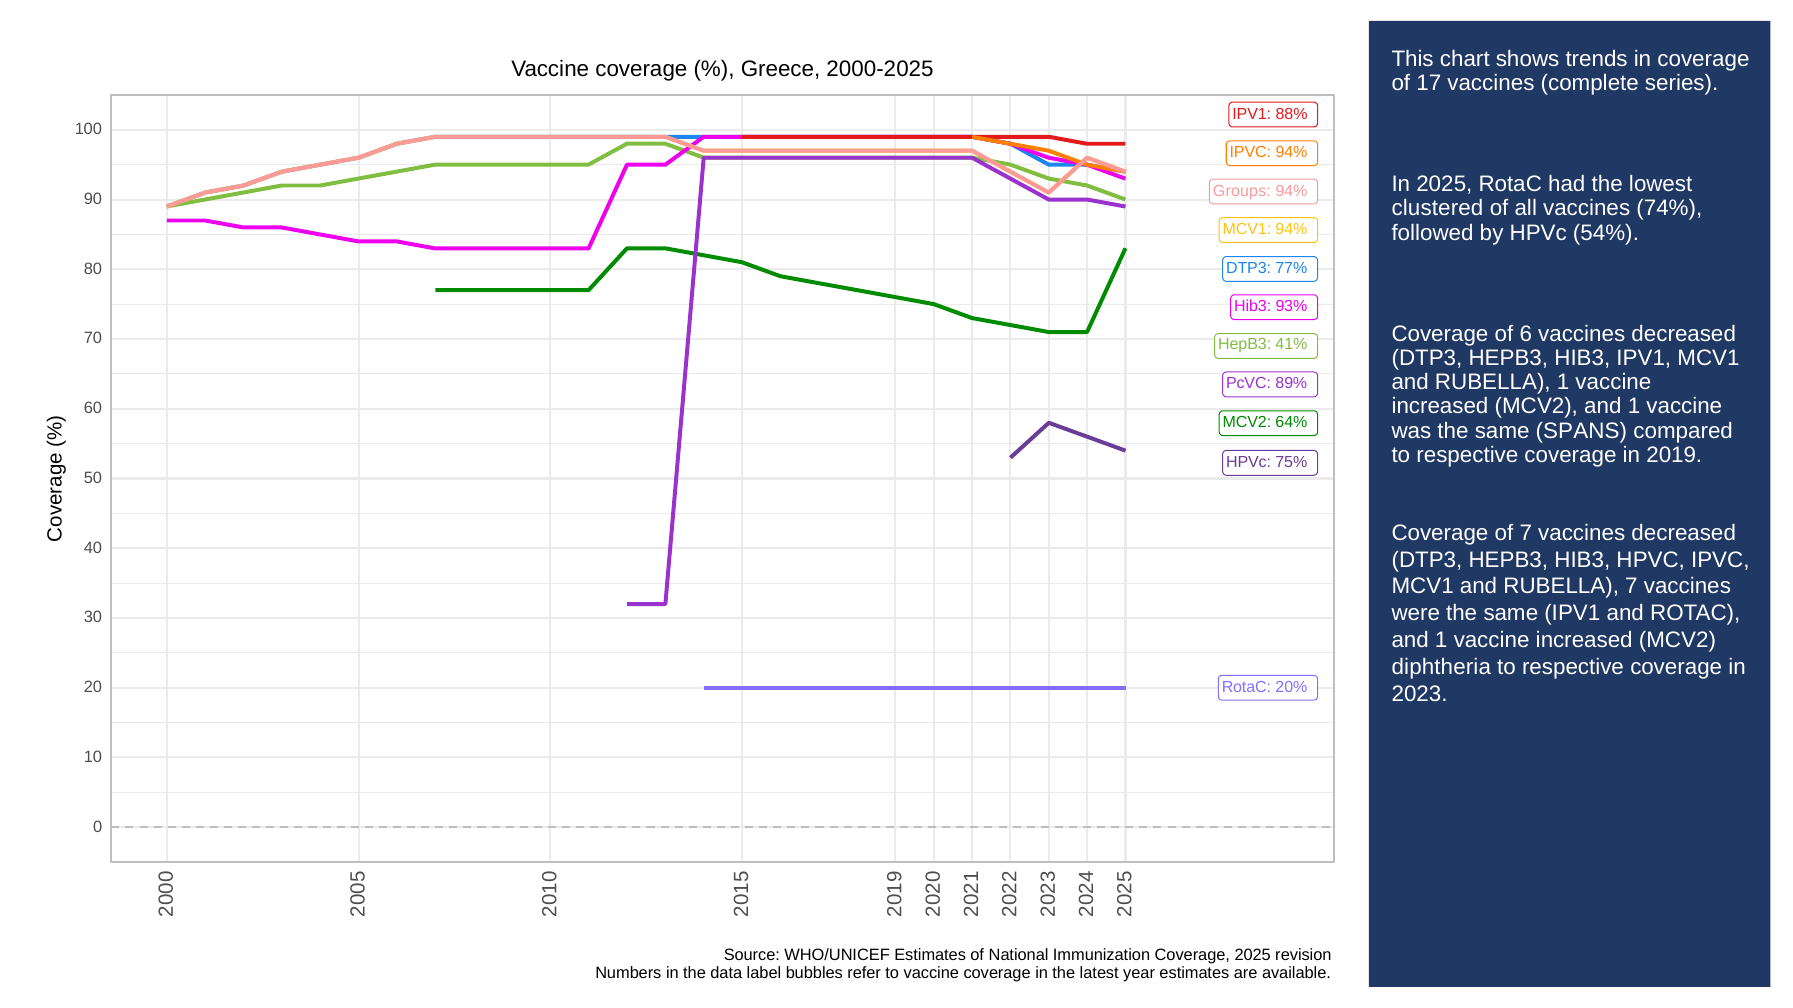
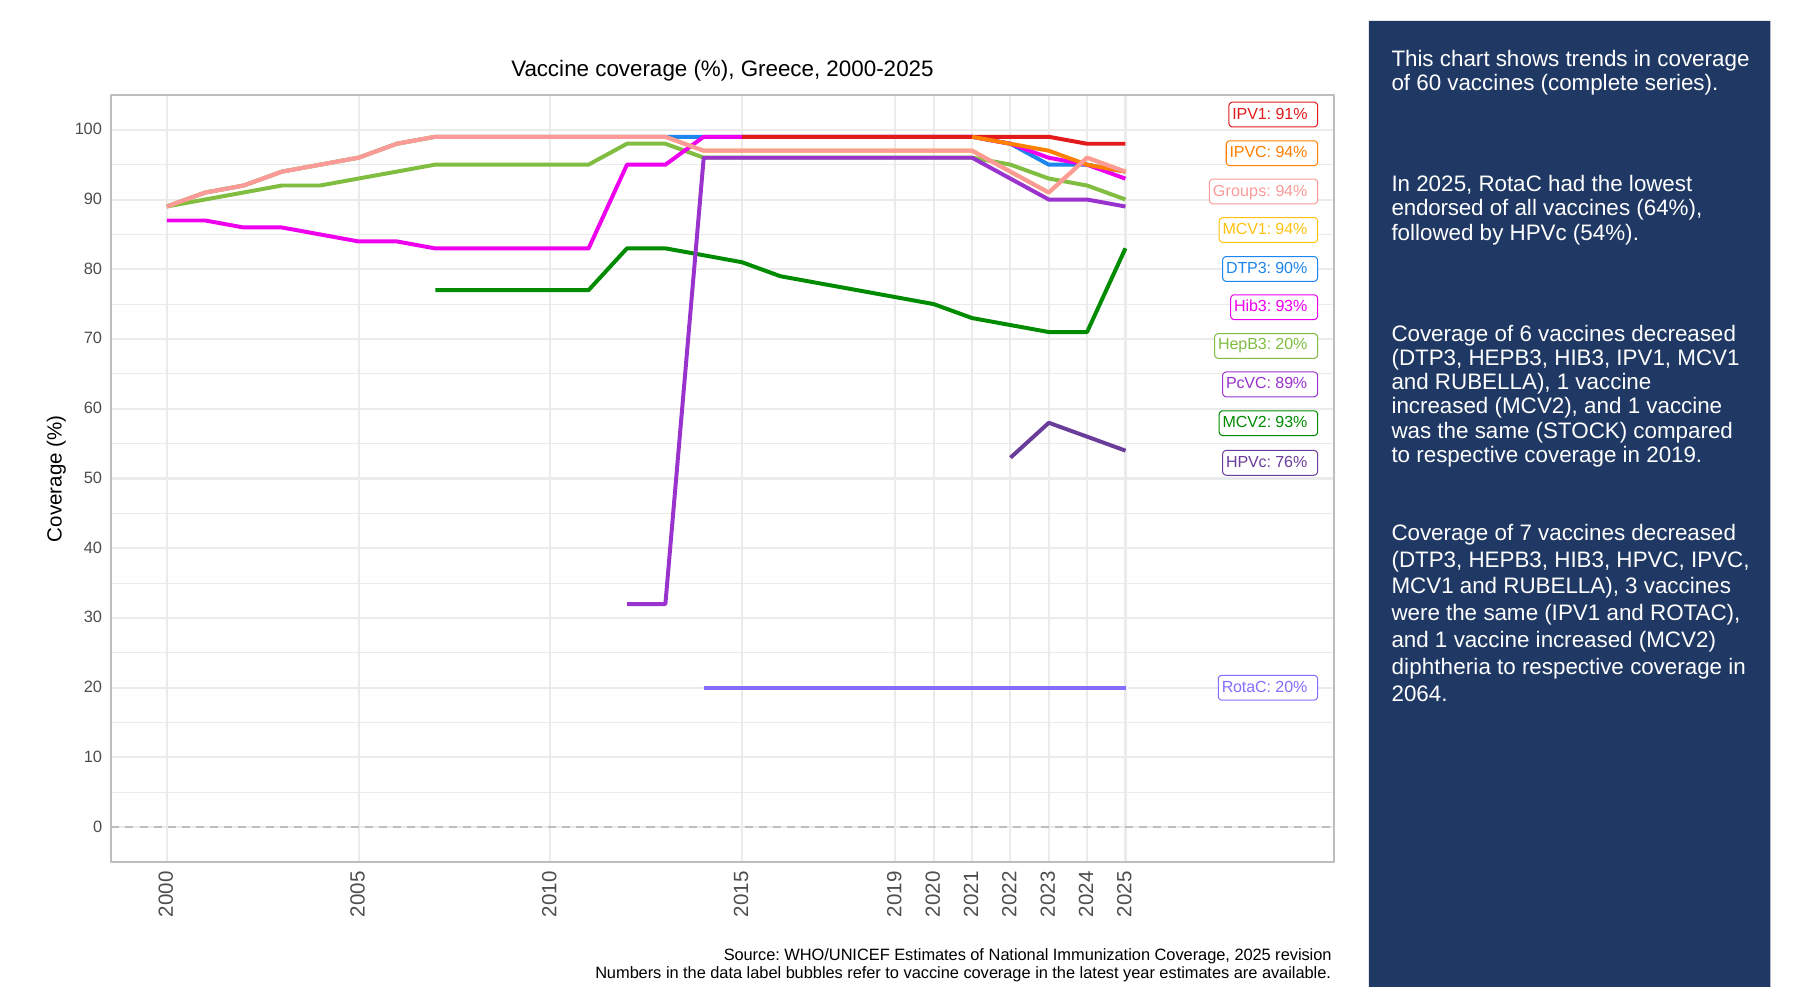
of 17: 17 -> 60 (1429, 83)
88%: 88% -> 91% (1292, 114)
clustered: clustered -> endorsed (1438, 209)
74%: 74% -> 64% (1669, 209)
77%: 77% -> 90% (1291, 268)
HepB3 41%: 41% -> 20% (1291, 344)
MCV2 64%: 64% -> 93% (1291, 423)
SPANS: SPANS -> STOCK (1581, 431)
75%: 75% -> 76% (1291, 462)
RUBELLA 7: 7 -> 3 (1631, 587)
2023: 2023 -> 2064 (1420, 694)
